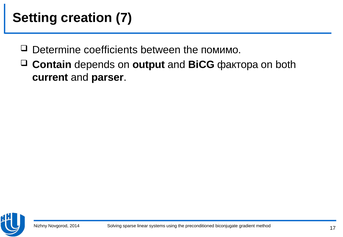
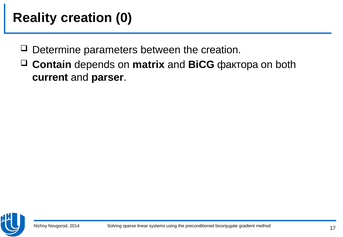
Setting: Setting -> Reality (35, 18)
7: 7 -> 0 (124, 18)
coefficients: coefficients -> parameters (111, 50)
the помимо: помимо -> creation (221, 50)
output: output -> matrix (149, 65)
